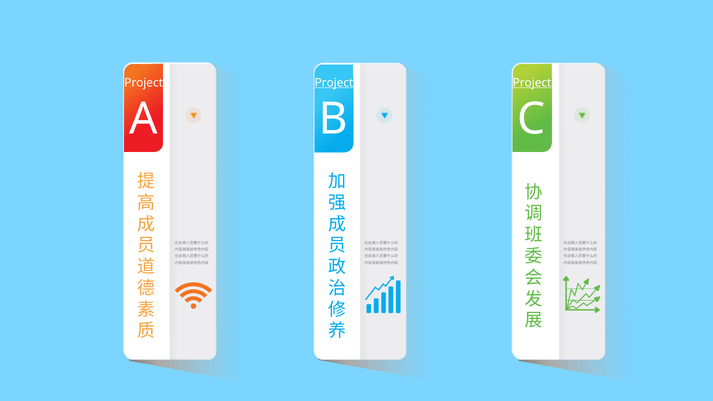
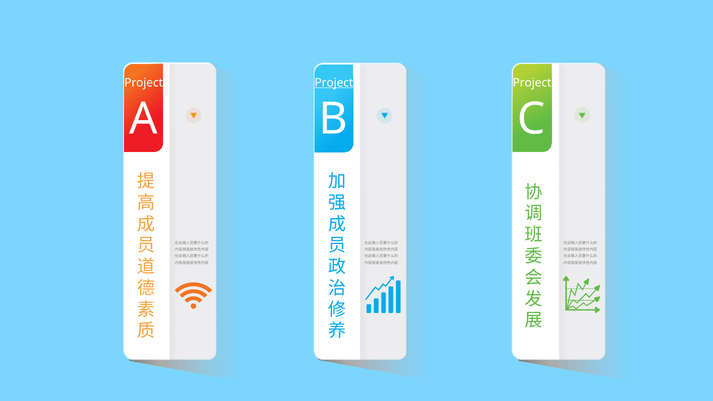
Project underline: present -> none (532, 83)
